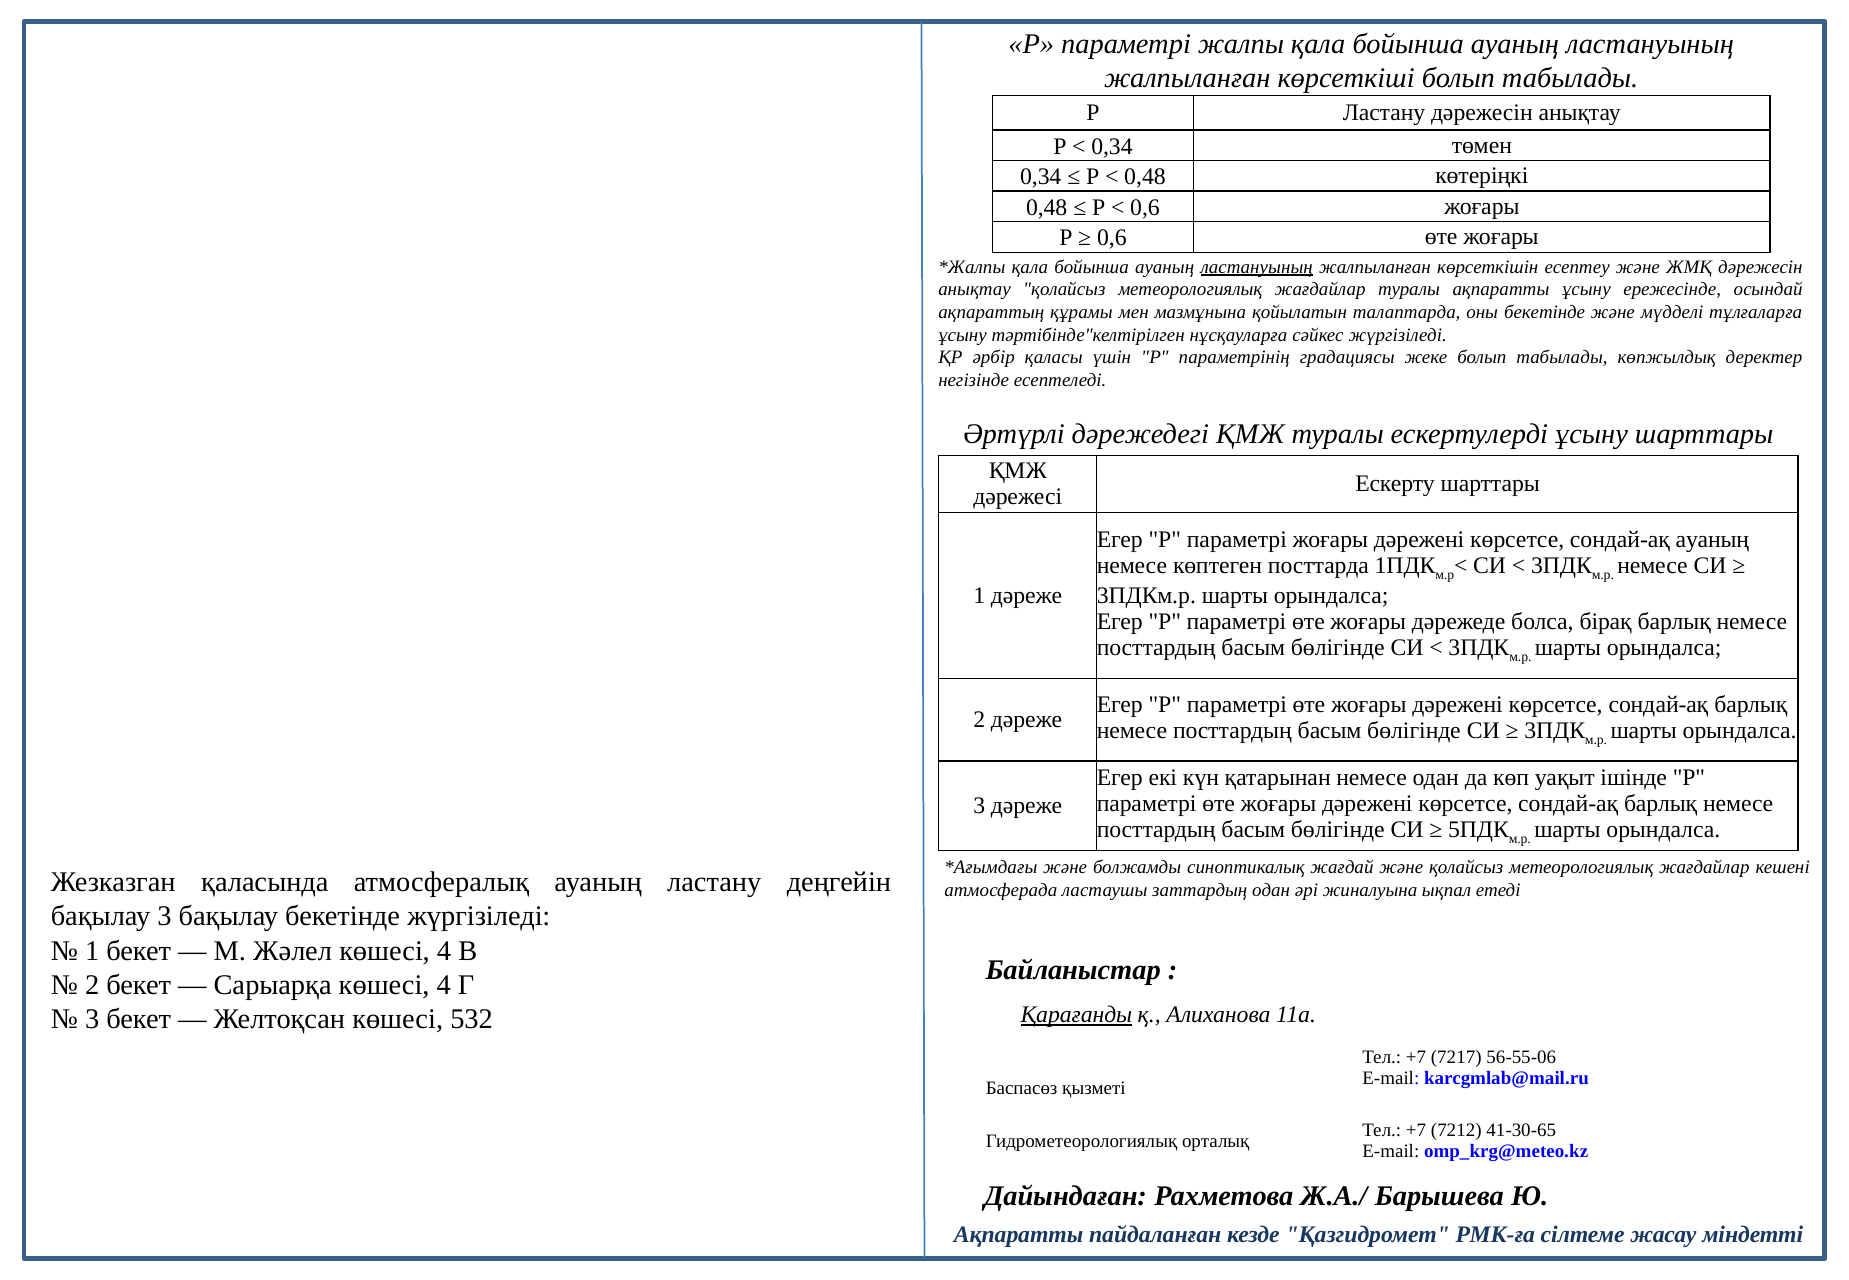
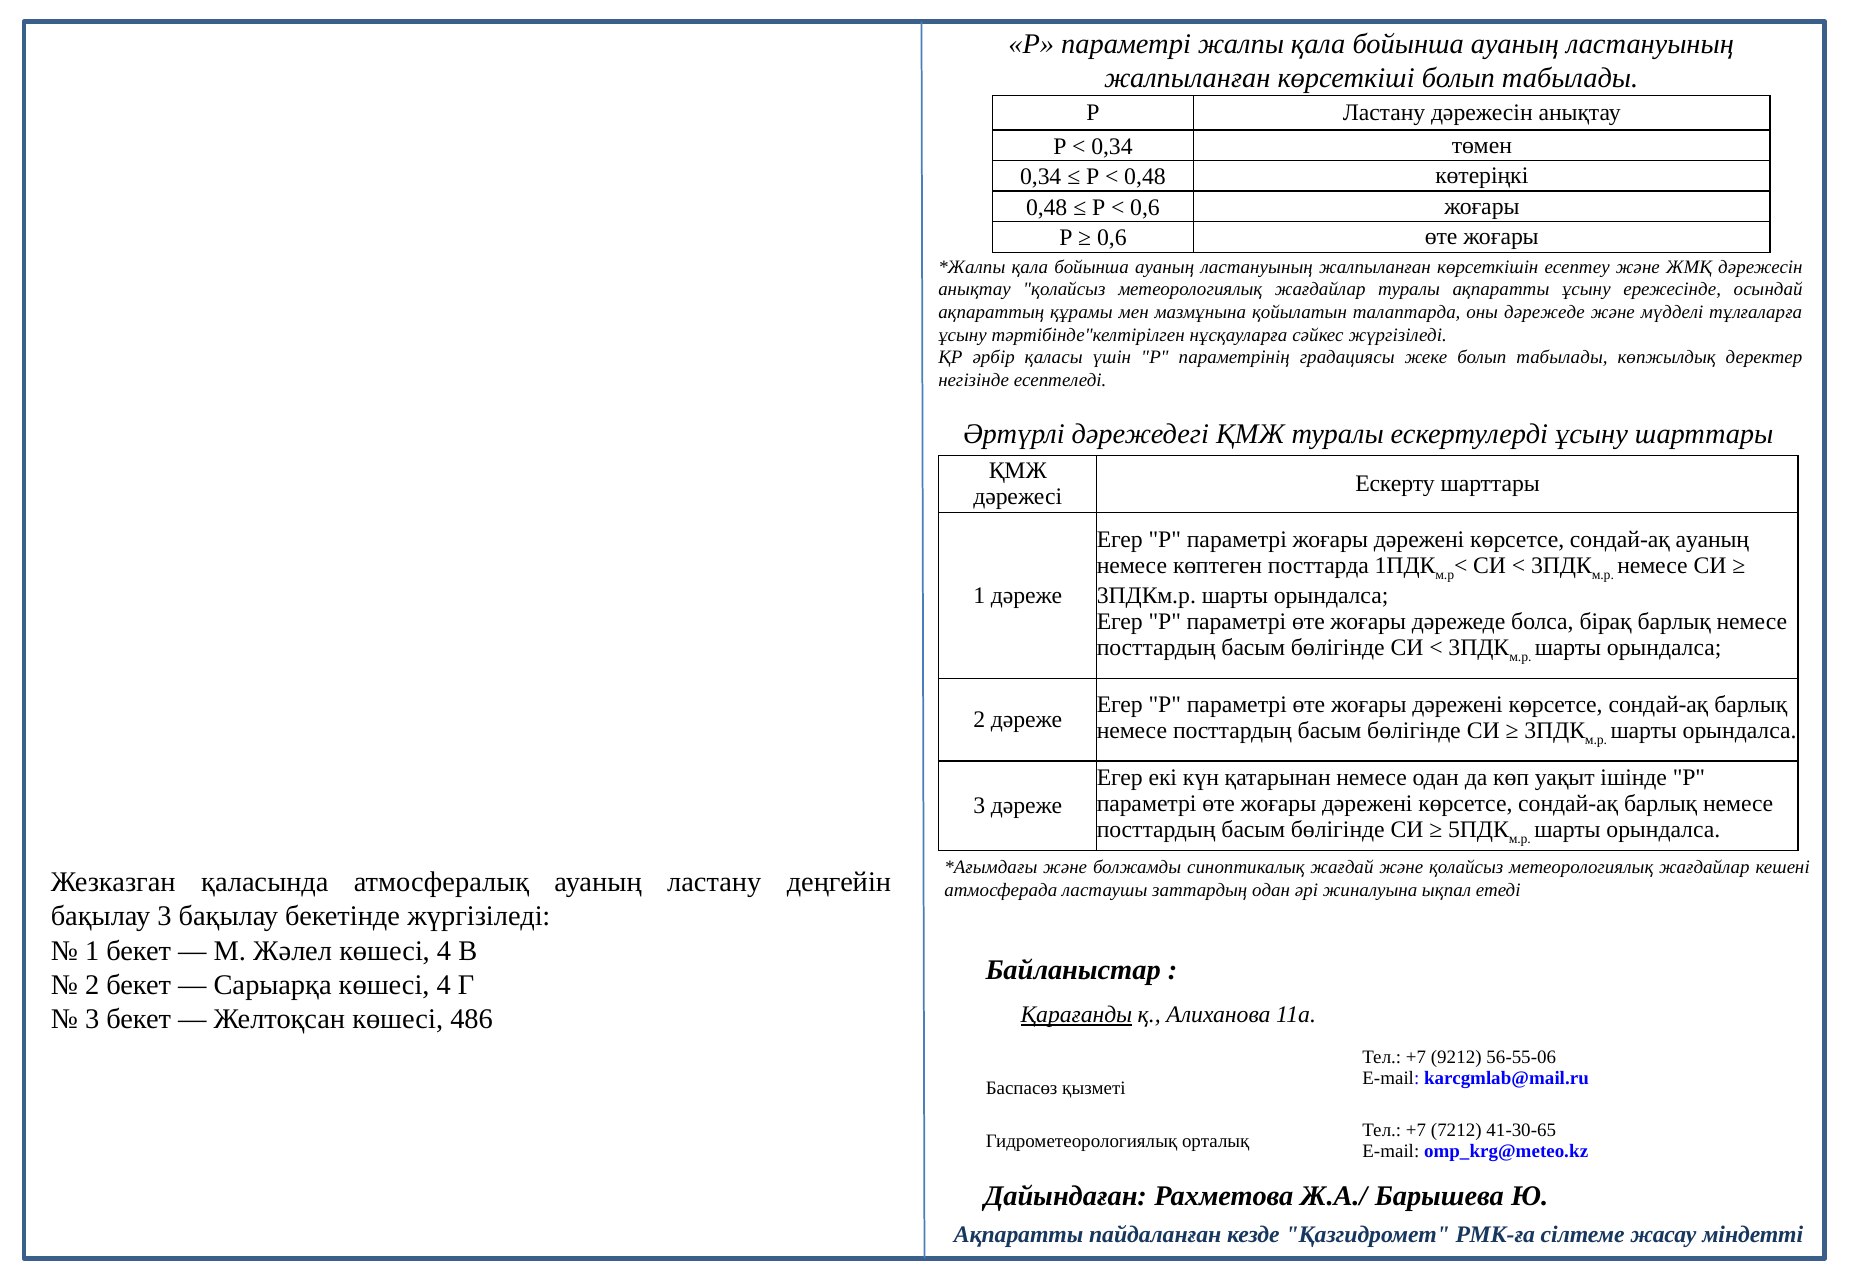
ластануының underline: present -> none (1257, 267)
оны бекетінде: бекетінде -> дәрежеде (1545, 312)
532: 532 -> 486 (472, 1019)
7217: 7217 -> 9212 (1456, 1057)
